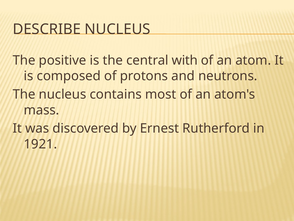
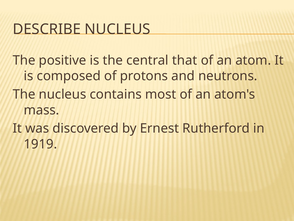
with: with -> that (185, 60)
1921: 1921 -> 1919 (40, 144)
